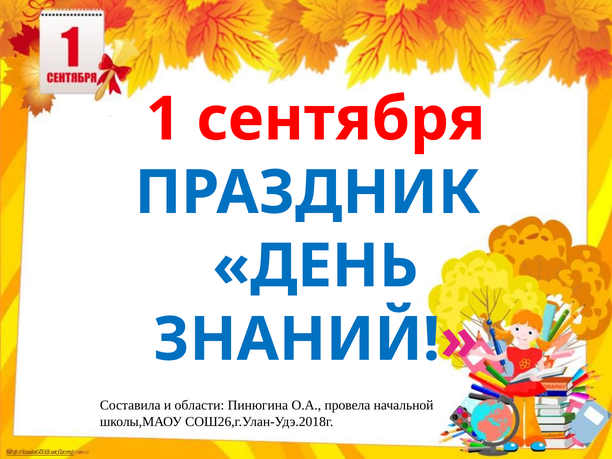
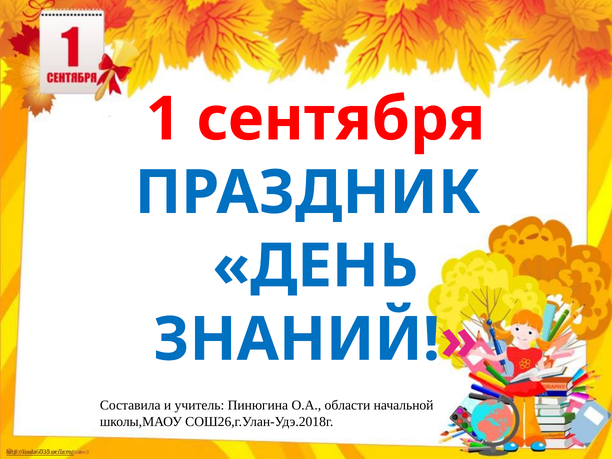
области: области -> учитель (199, 405)
провела: провела -> области (347, 405)
